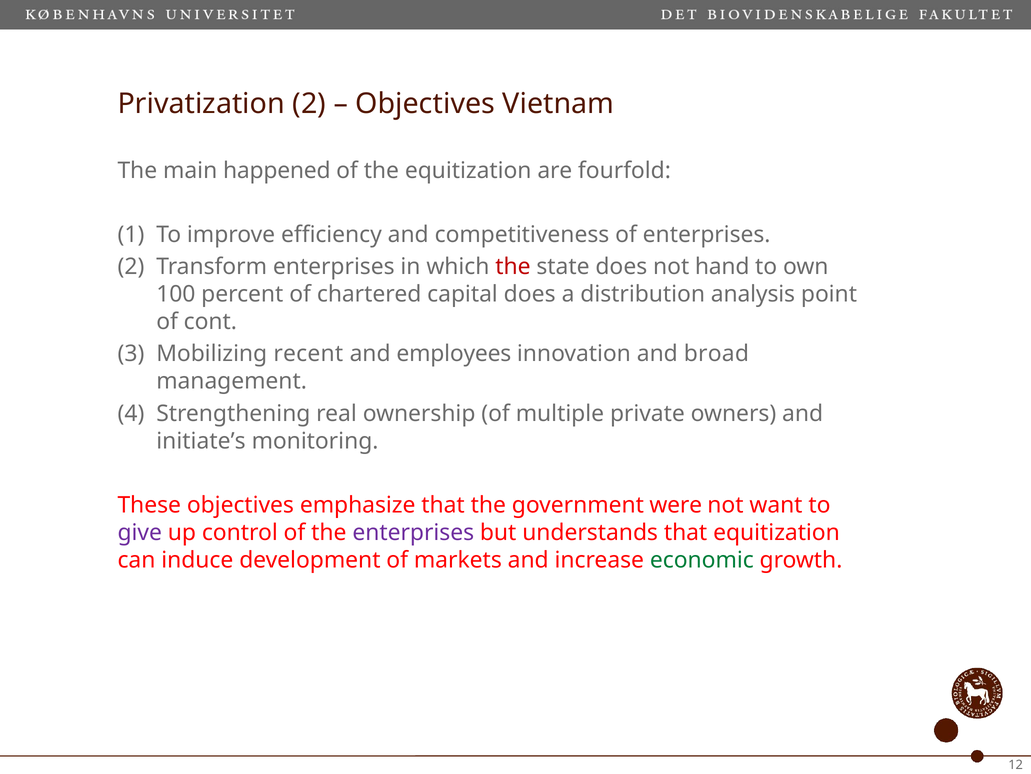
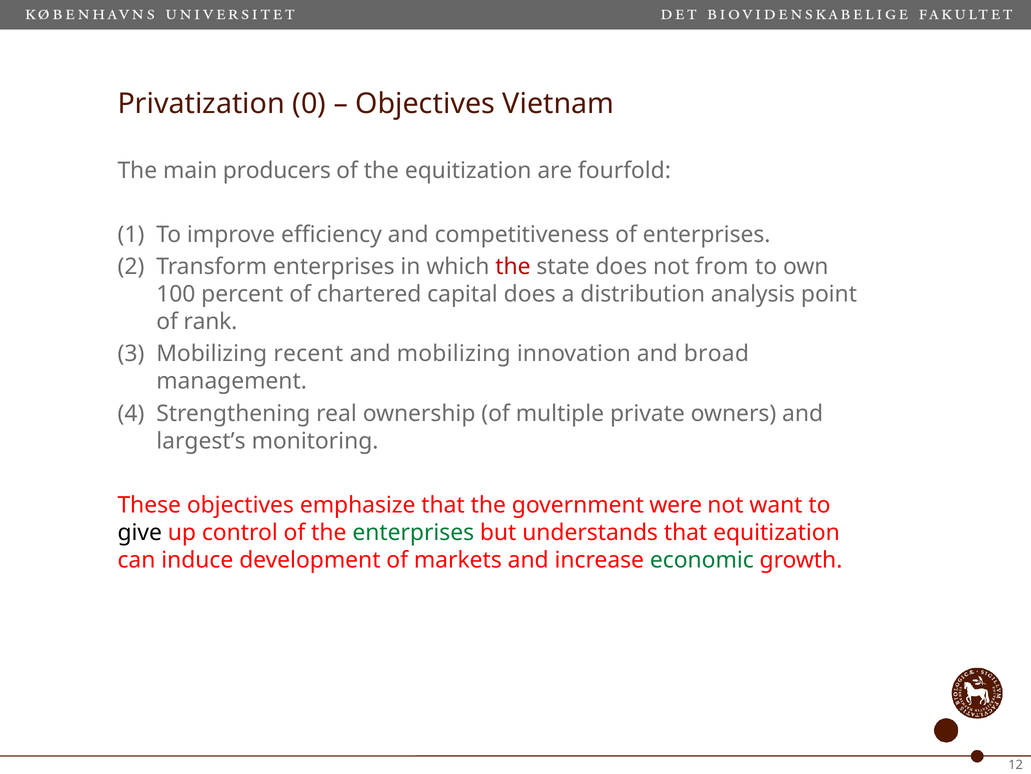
Privatization 2: 2 -> 0 (309, 103)
happened: happened -> producers (277, 170)
hand: hand -> from (722, 267)
cont: cont -> rank (210, 322)
and employees: employees -> mobilizing (454, 354)
initiate’s: initiate’s -> largest’s (201, 441)
give colour: purple -> black (140, 532)
enterprises colour: purple -> green (413, 532)
